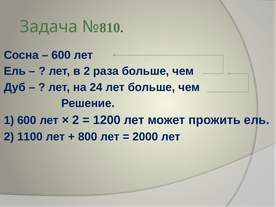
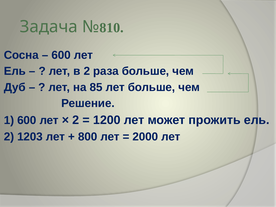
24: 24 -> 85 (96, 87)
1100: 1100 -> 1203 (30, 137)
